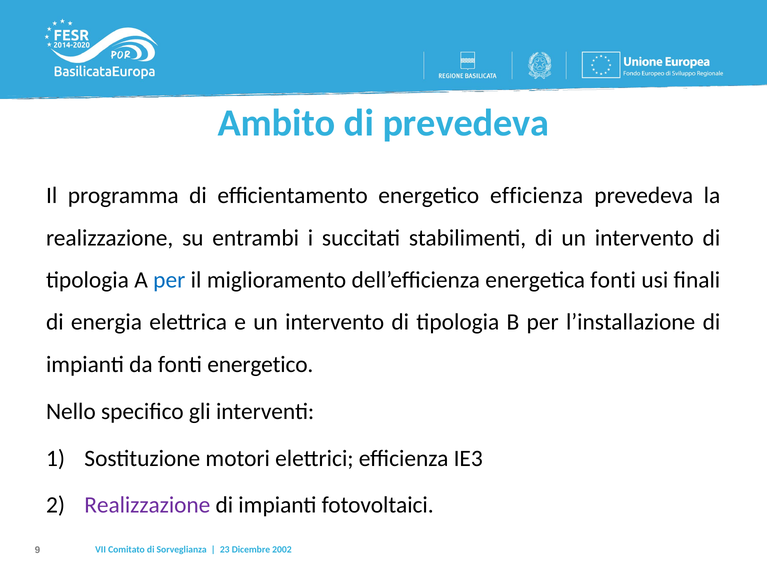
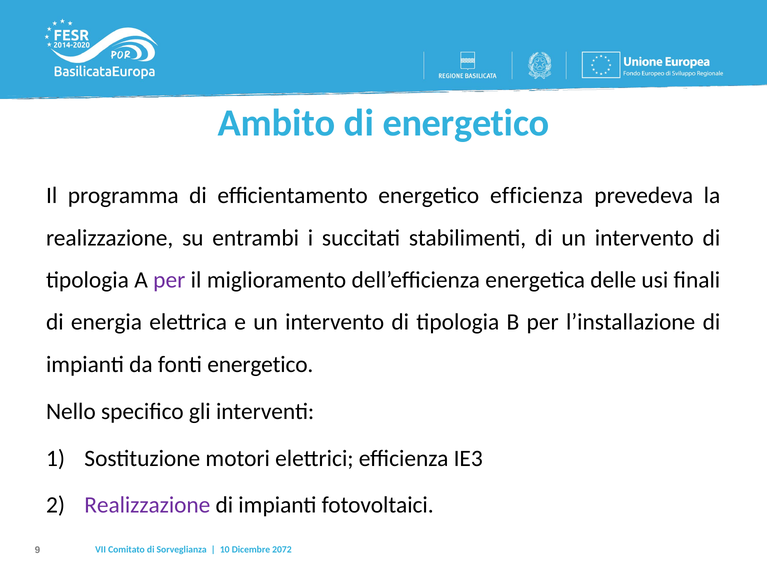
di prevedeva: prevedeva -> energetico (466, 123)
per colour: blue -> purple (169, 280)
energetica fonti: fonti -> delle (613, 280)
23: 23 -> 10 (225, 549)
2002: 2002 -> 2072 (282, 549)
